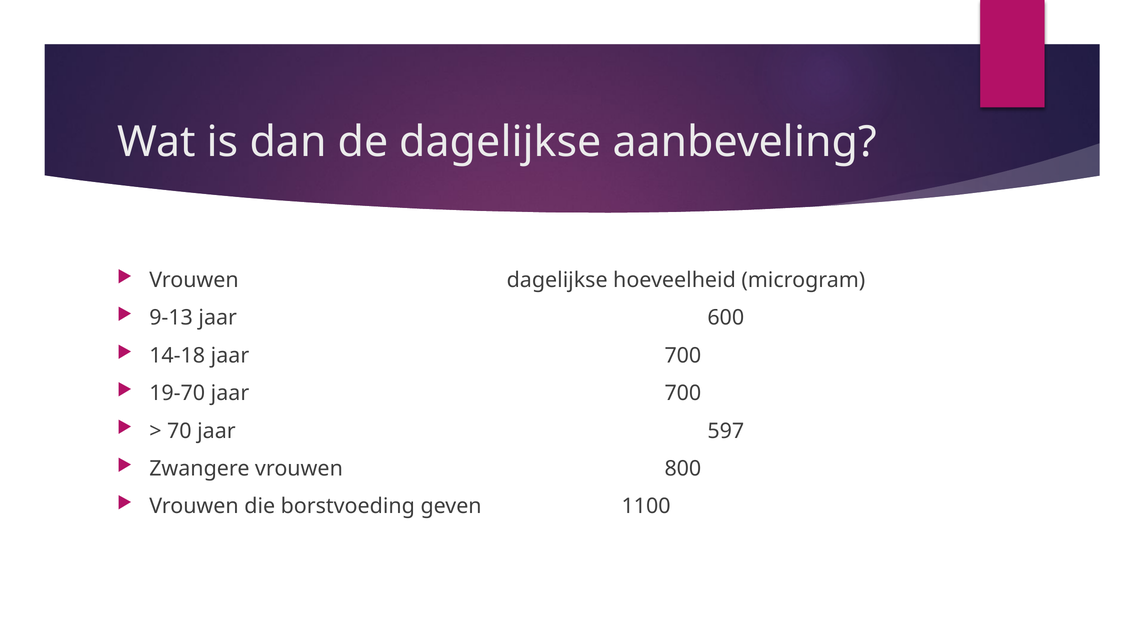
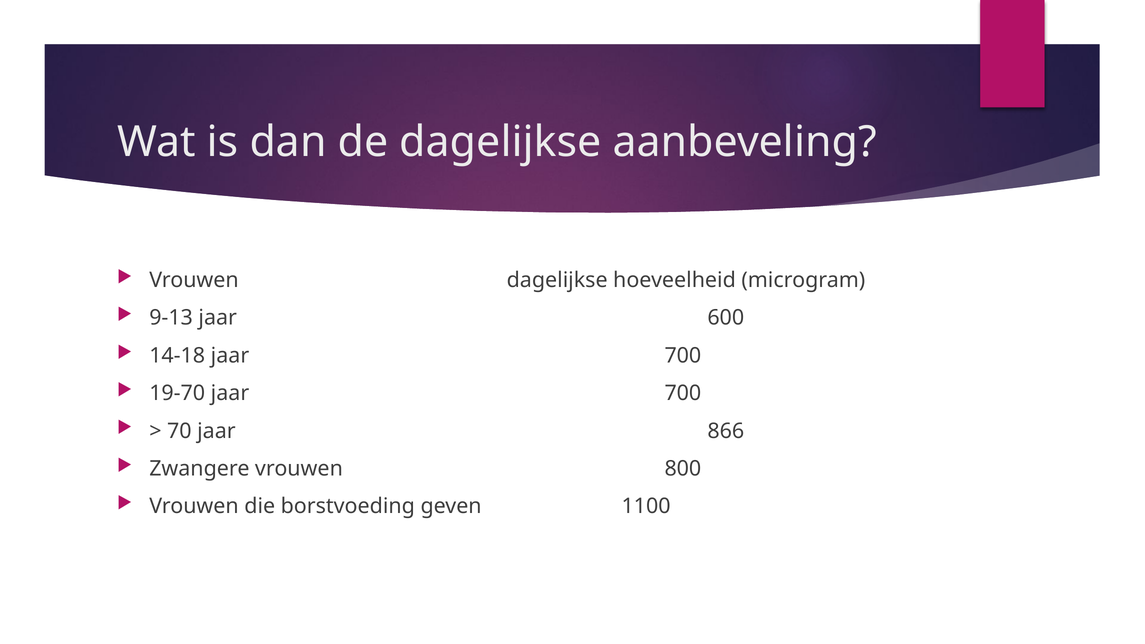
597: 597 -> 866 (726, 431)
